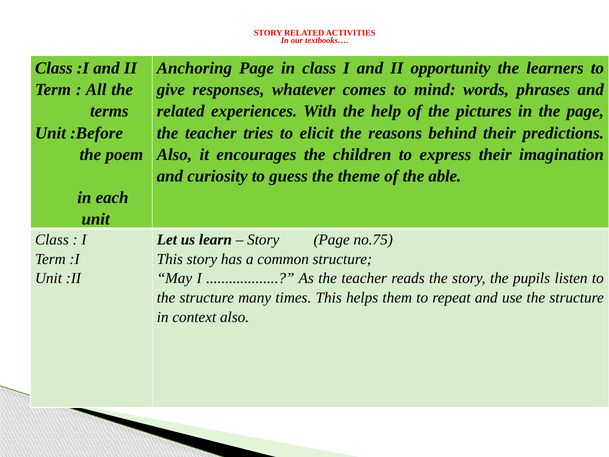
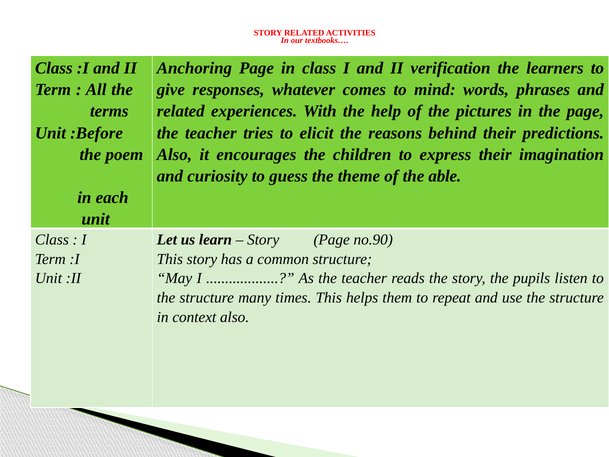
opportunity: opportunity -> verification (451, 68)
no.75: no.75 -> no.90 (373, 240)
